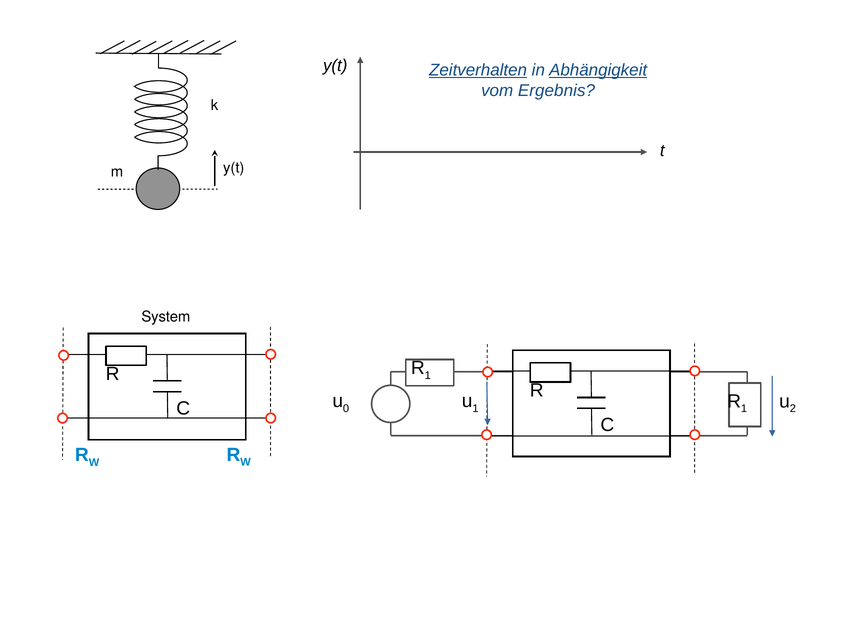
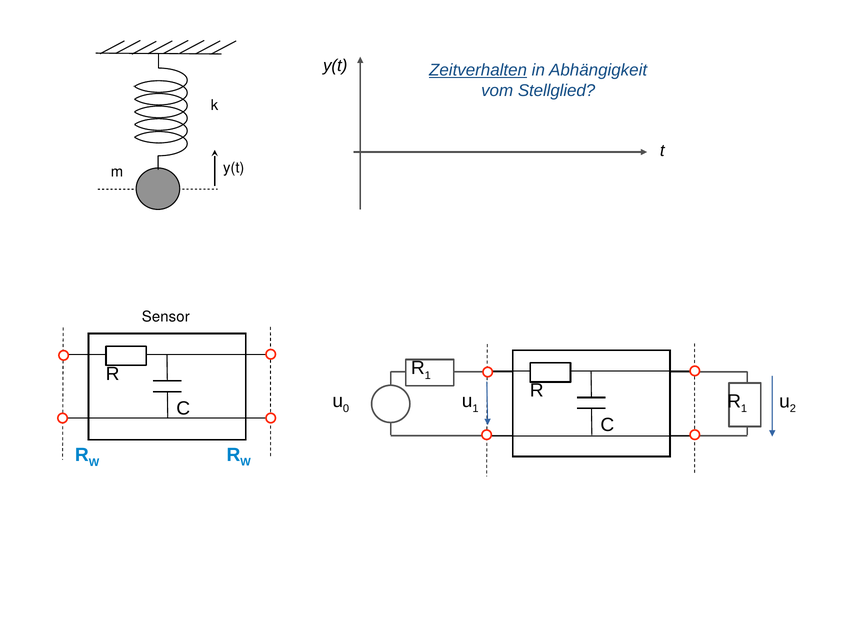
Abhängigkeit underline: present -> none (598, 70)
Ergebnis: Ergebnis -> Stellglied (557, 91)
System: System -> Sensor (166, 317)
